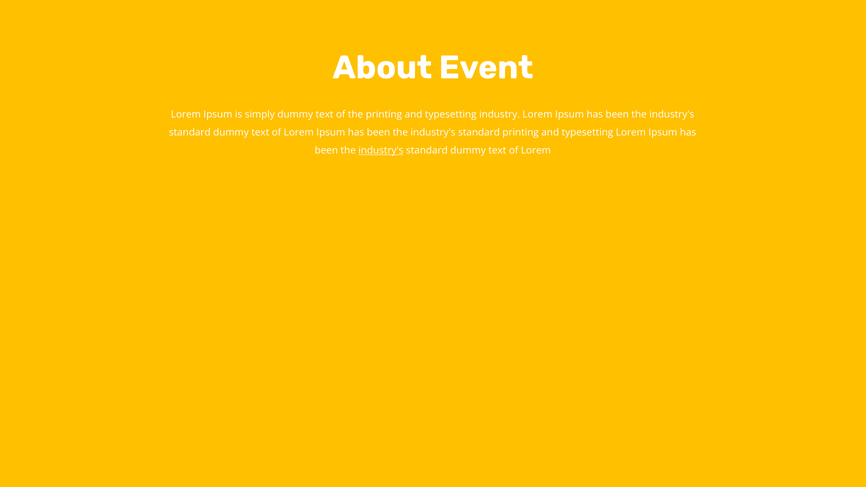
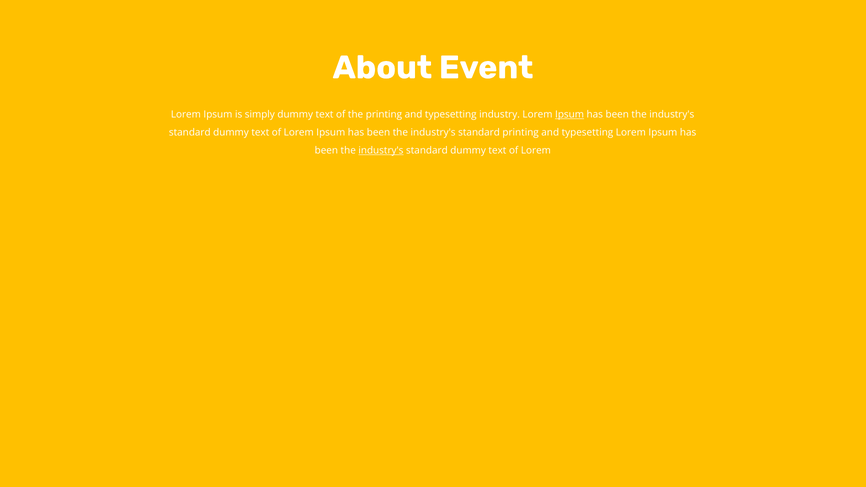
Ipsum underline: none -> present (570, 115)
